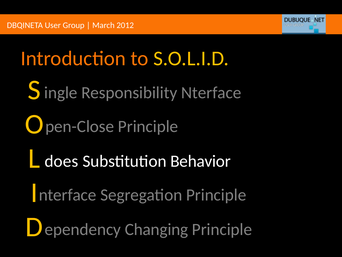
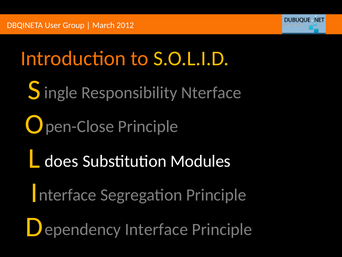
Behavior: Behavior -> Modules (200, 161)
Changing: Changing -> Interface (156, 229)
